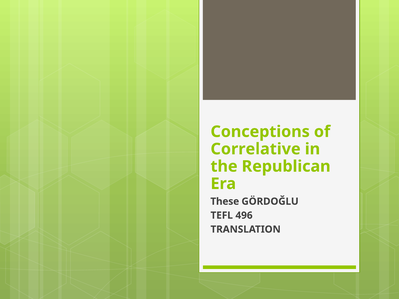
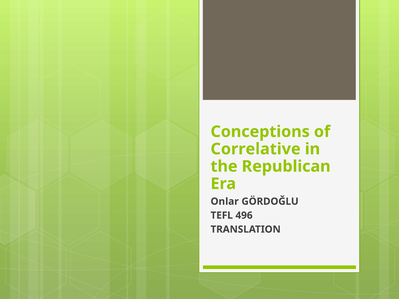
These: These -> Onlar (225, 202)
